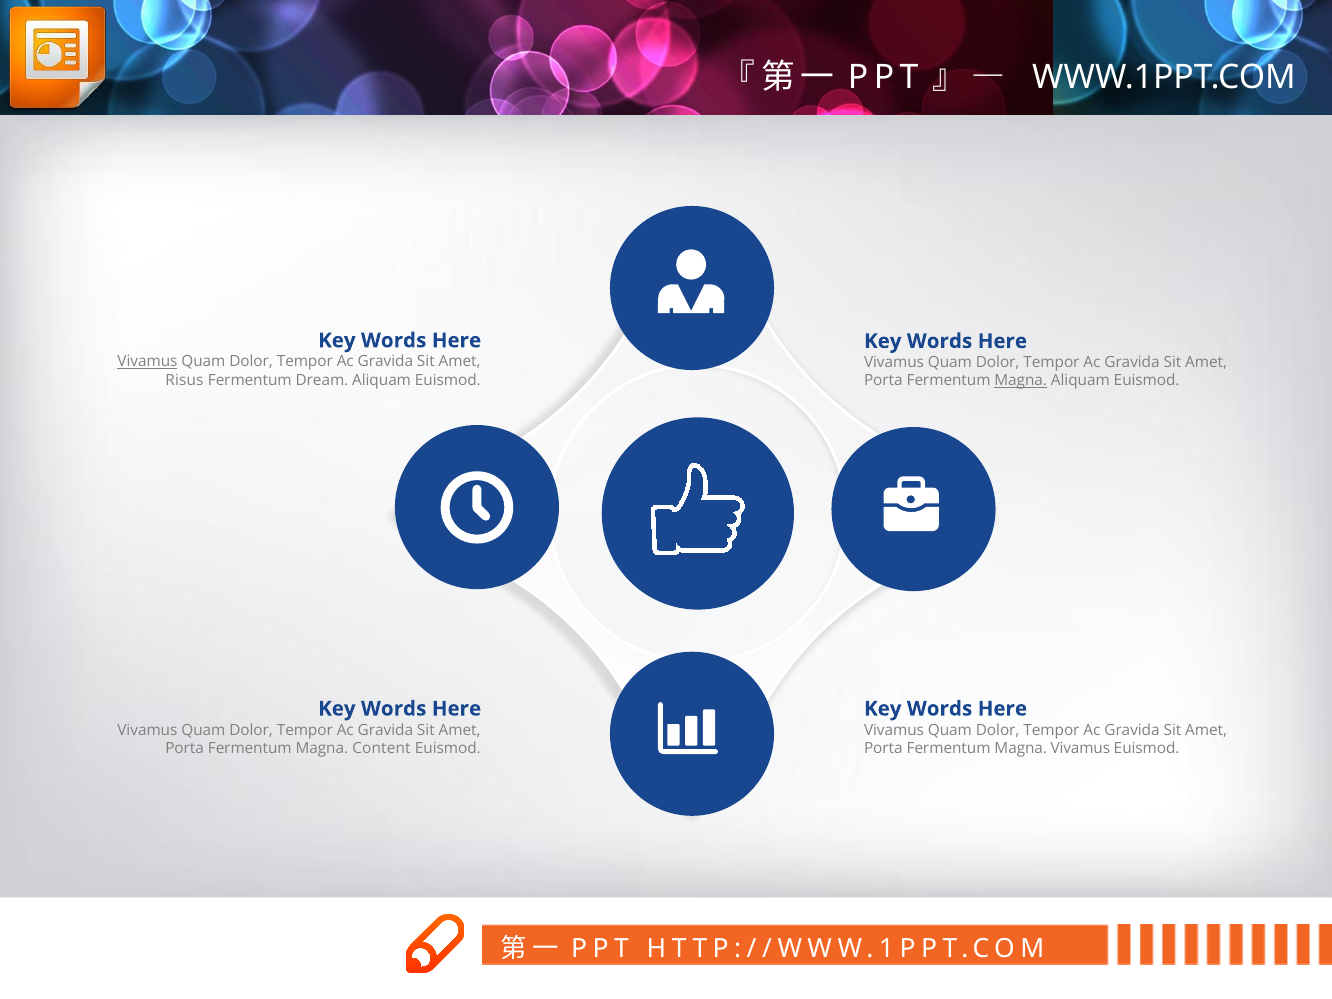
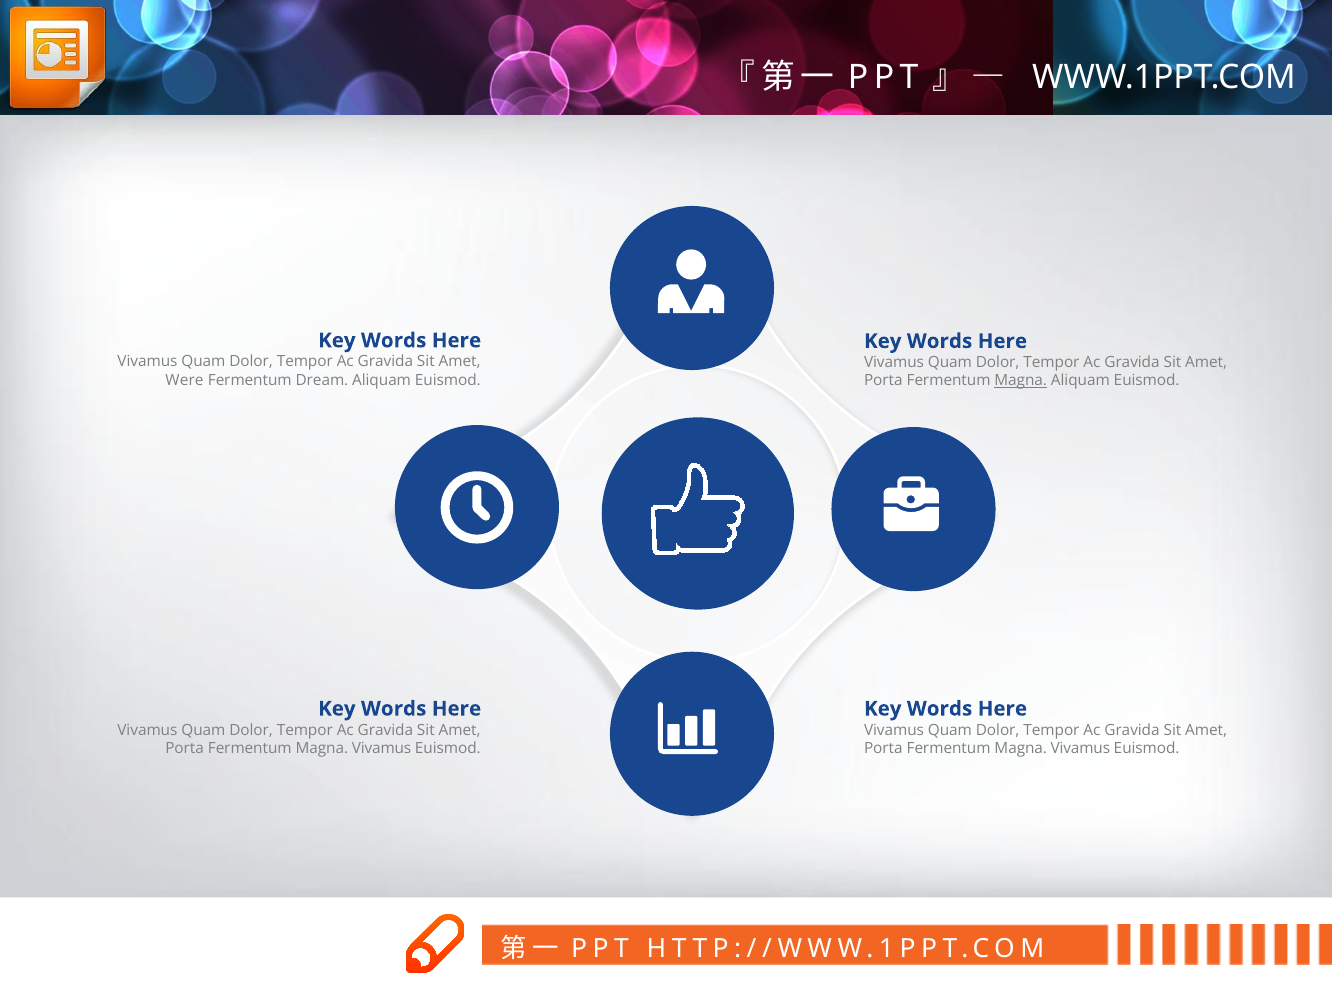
Vivamus underline: present -> none (147, 362)
Risus: Risus -> Were (185, 380)
Content: Content -> Vivamus (382, 748)
